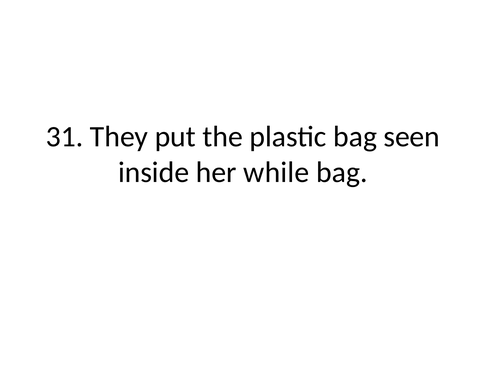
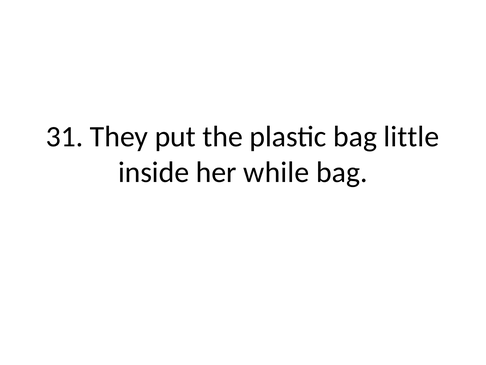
seen: seen -> little (411, 137)
